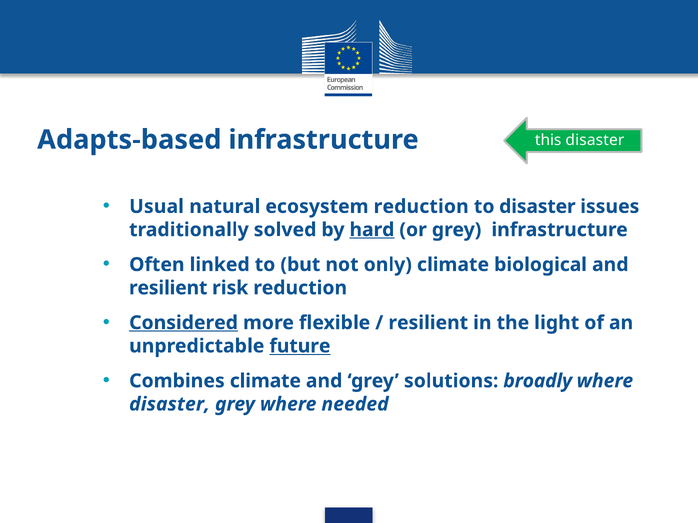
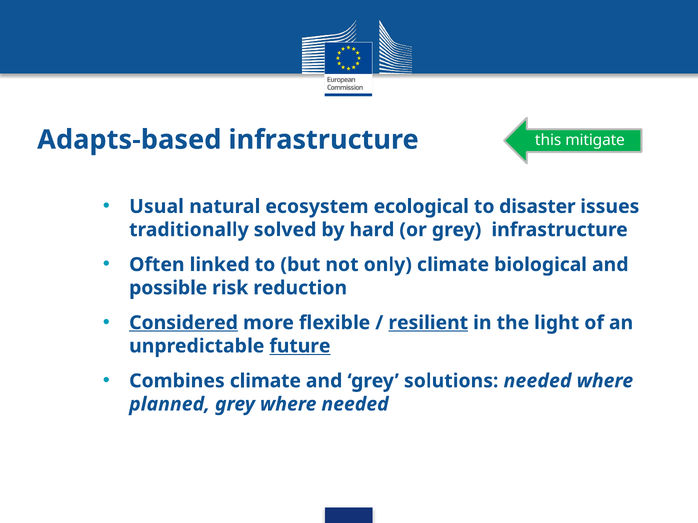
this disaster: disaster -> mitigate (595, 140)
ecosystem reduction: reduction -> ecological (421, 207)
hard underline: present -> none (372, 230)
resilient: resilient -> possible (168, 288)
resilient underline: none -> present (428, 323)
solutions broadly: broadly -> needed (538, 381)
disaster: disaster -> planned (169, 405)
